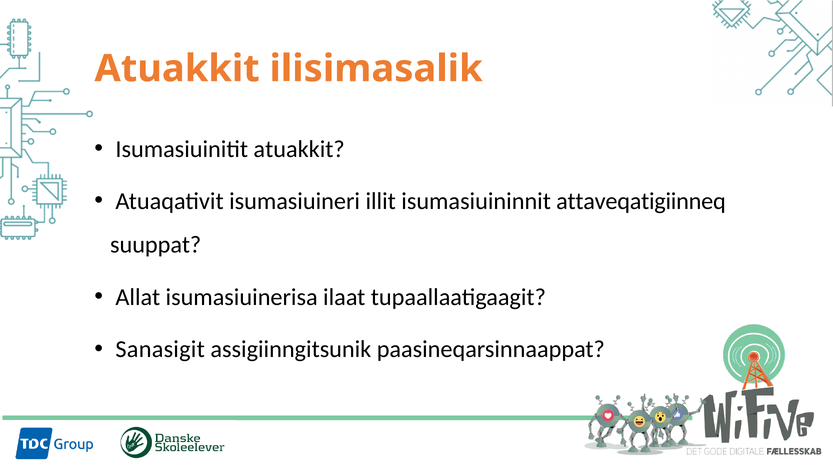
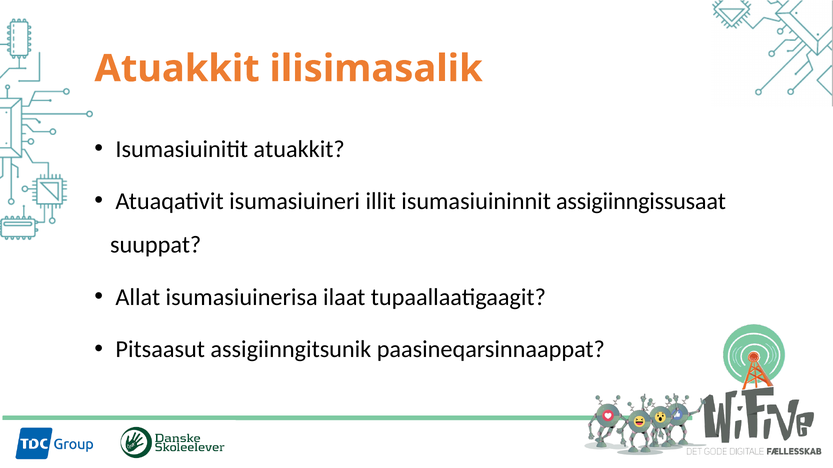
attaveqatigiinneq: attaveqatigiinneq -> assigiinngissusaat (641, 202)
Sanasigit: Sanasigit -> Pitsaasut (160, 350)
